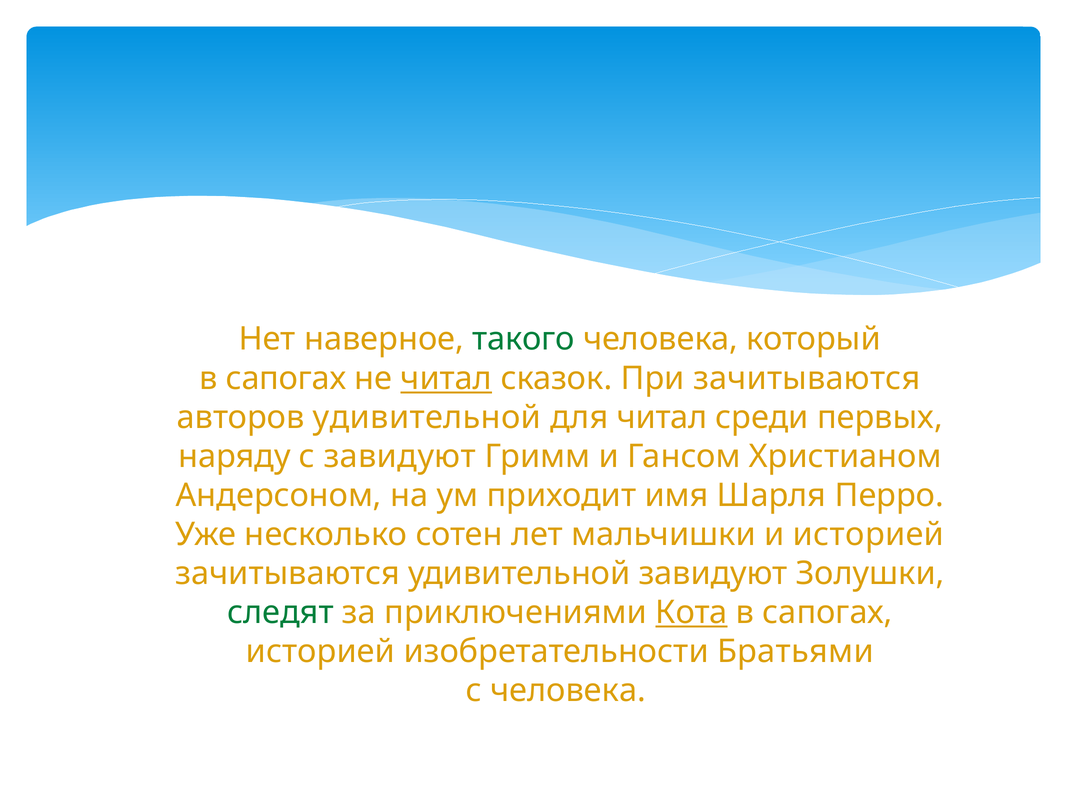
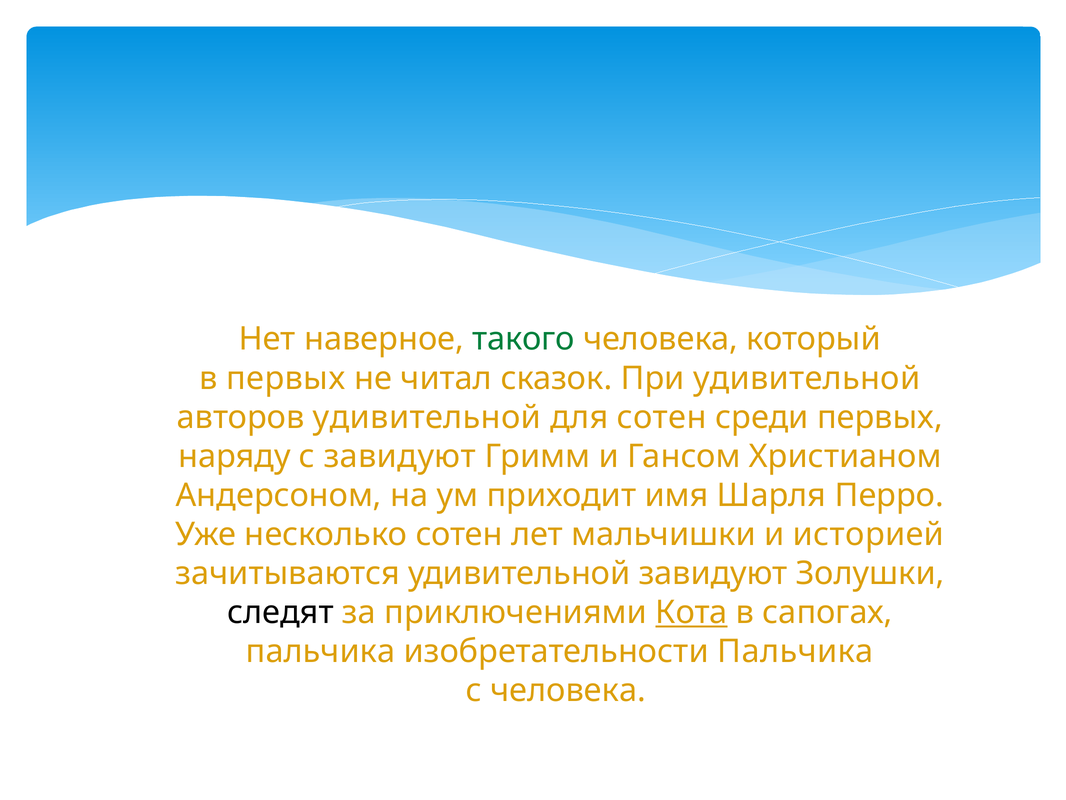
сапогах: сапогах -> первых (286, 378)
читал underline: present -> none (446, 378)
При зачитываются: зачитываются -> удивительной (807, 378)
для читал: читал -> сотен (662, 417)
следят colour: green -> black (281, 612)
историей: историей -> пальчика (321, 651)
изобретательности Братьями: Братьями -> Пальчика (795, 651)
